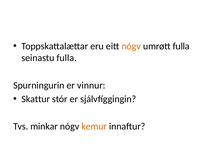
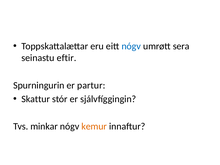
nógv colour: orange -> blue (131, 46)
umrøtt fulla: fulla -> sera (181, 46)
seinastu fulla: fulla -> eftir (67, 58)
vinnur: vinnur -> partur (91, 85)
